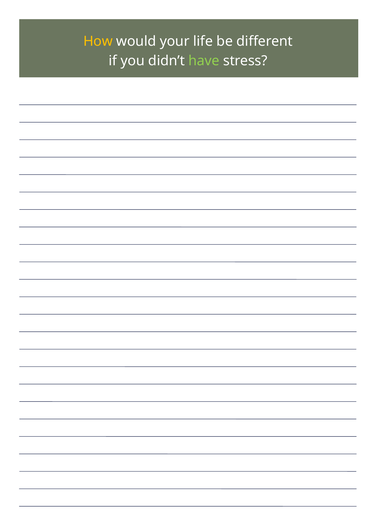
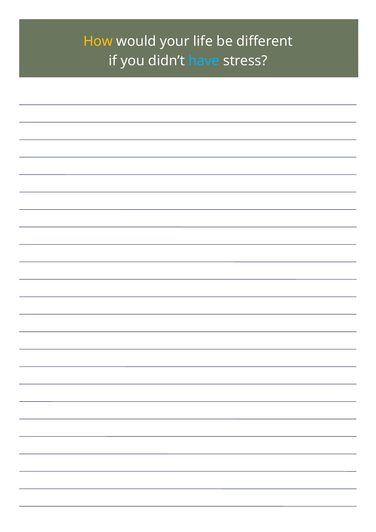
have colour: light green -> light blue (204, 61)
